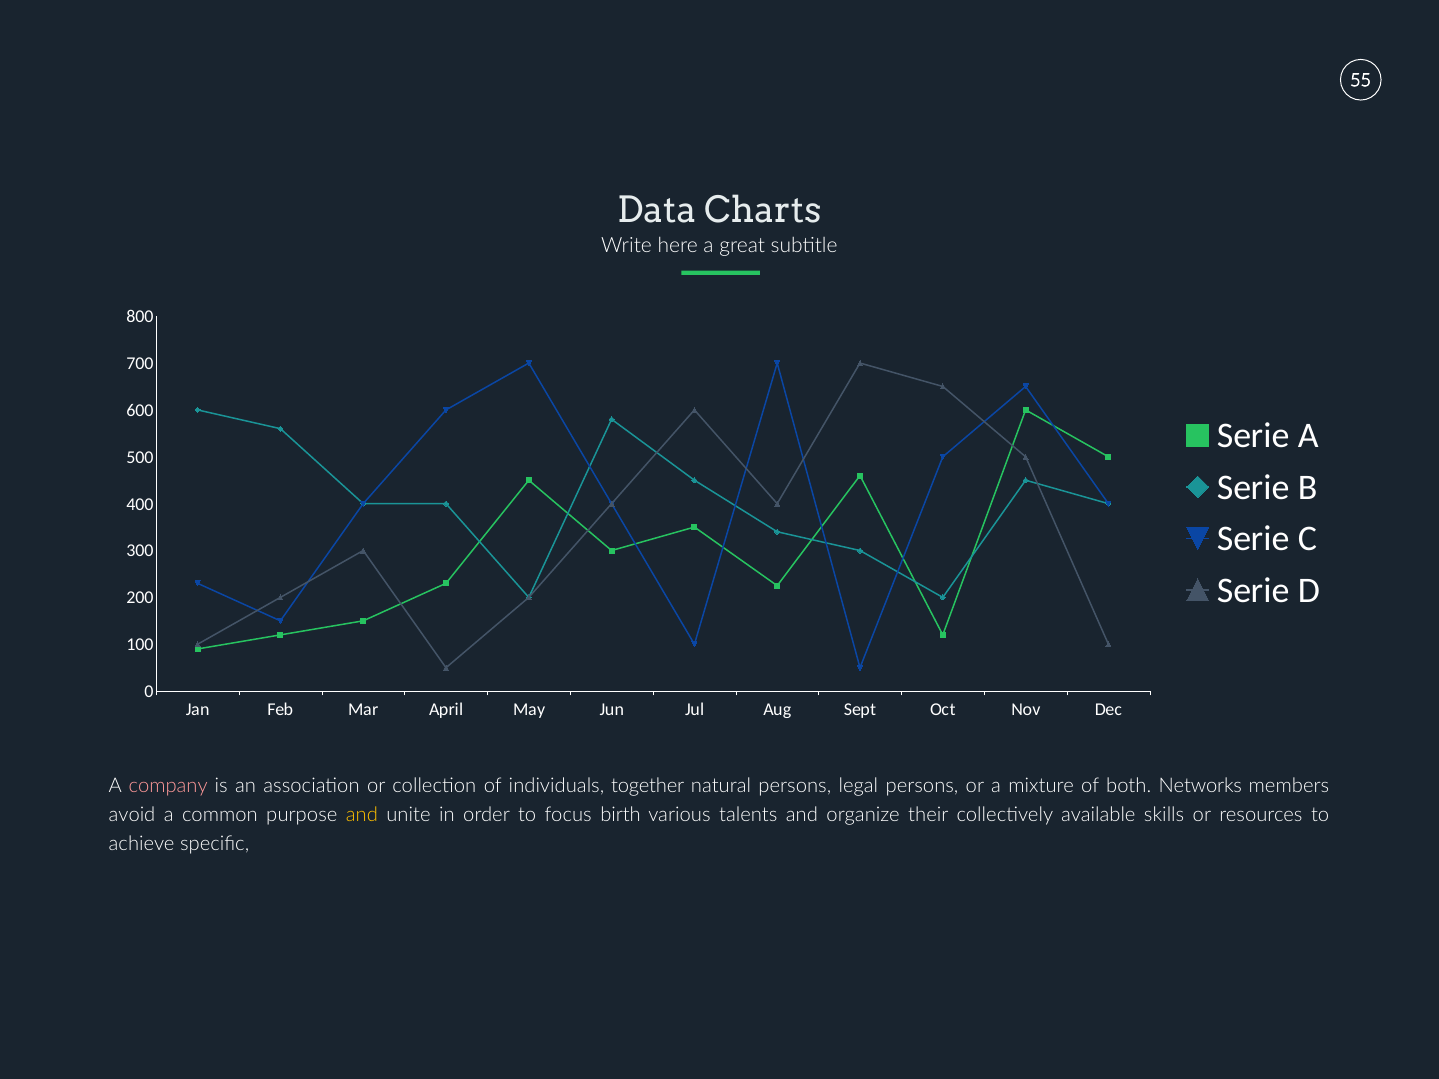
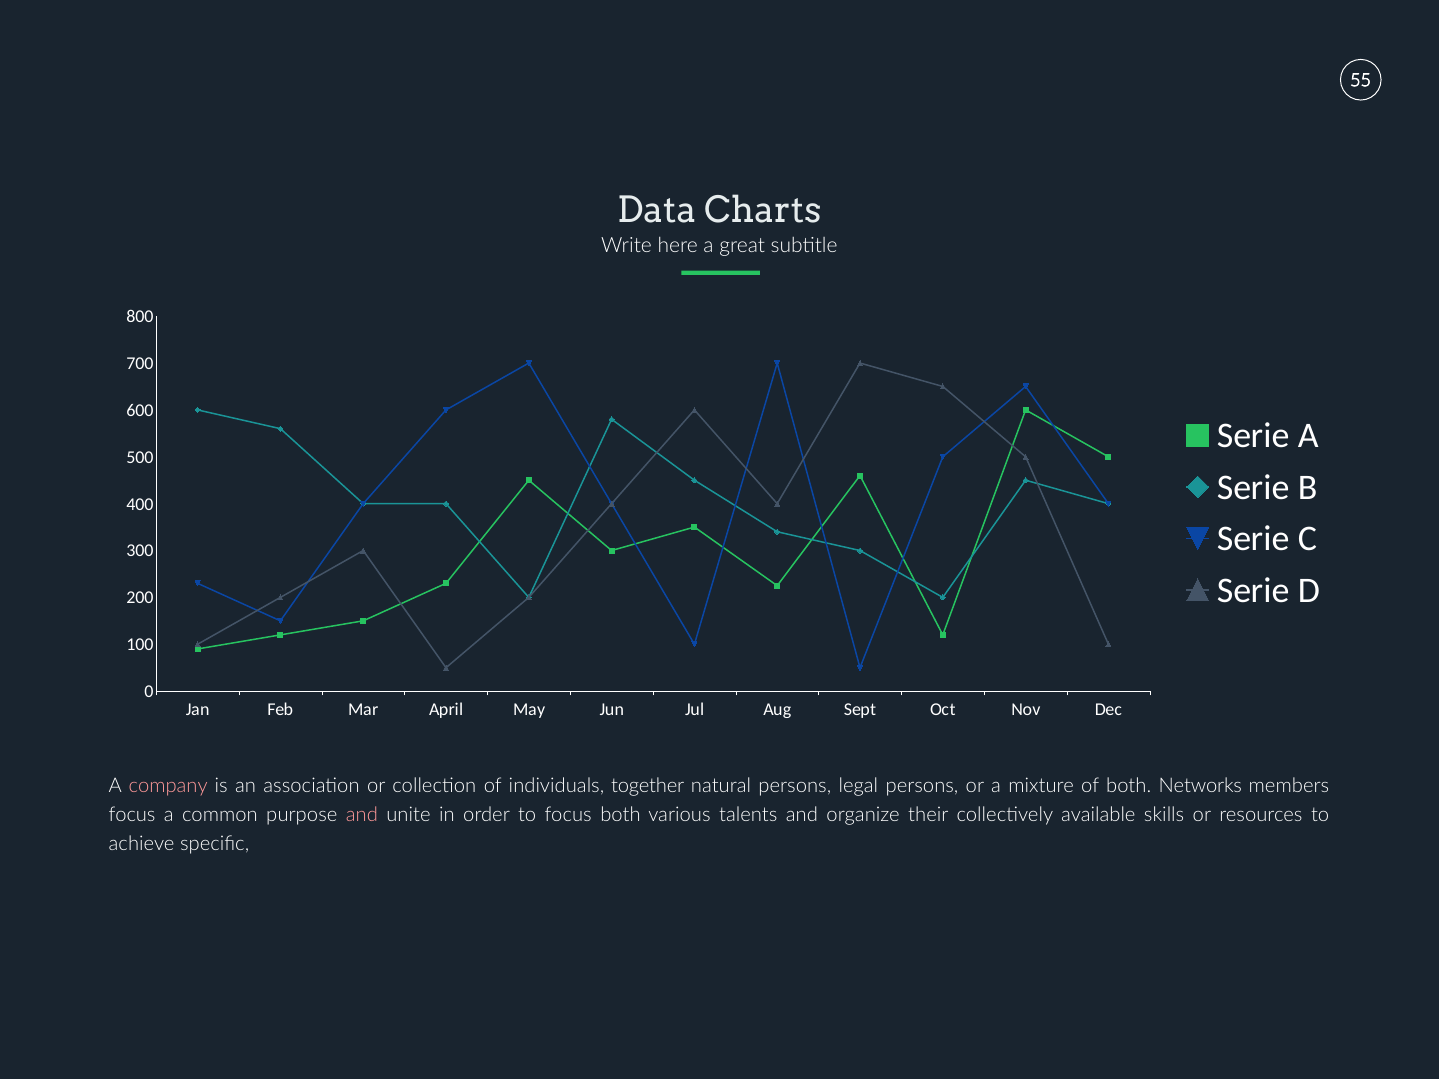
avoid: avoid -> focus (132, 815)
and colour: yellow -> pink (362, 815)
focus birth: birth -> both (620, 815)
